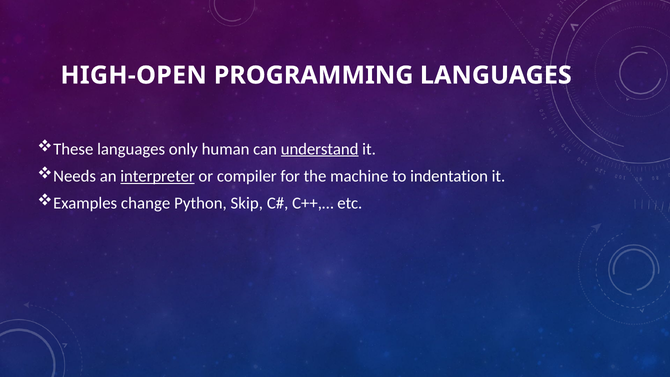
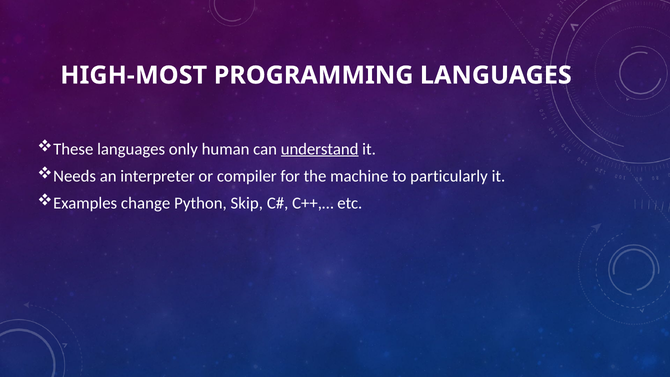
HIGH-OPEN: HIGH-OPEN -> HIGH-MOST (134, 75)
interpreter underline: present -> none (158, 176)
indentation: indentation -> particularly (449, 176)
